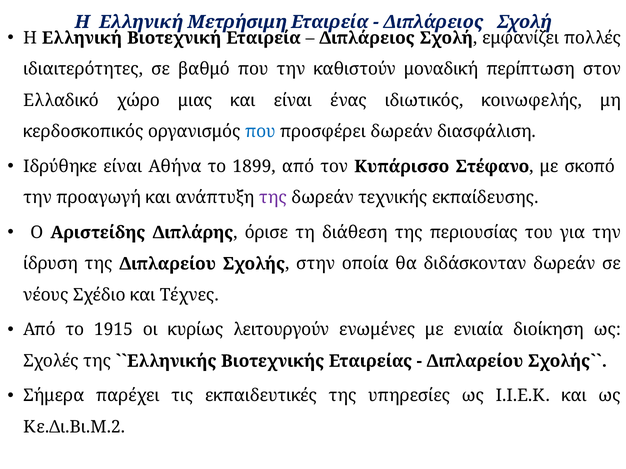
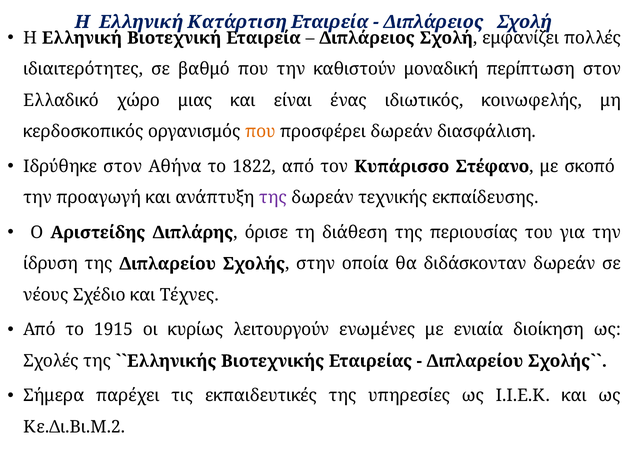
Μετρήσιμη: Μετρήσιμη -> Κατάρτιση (237, 22)
που colour: blue -> orange (260, 132)
Ιδρύθηκε είναι: είναι -> στον (123, 167)
1899: 1899 -> 1822 (254, 167)
